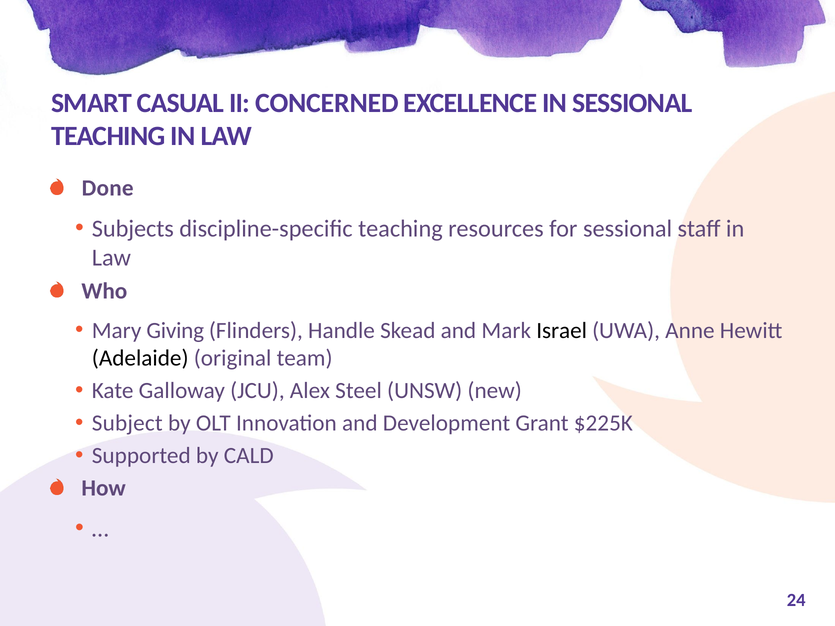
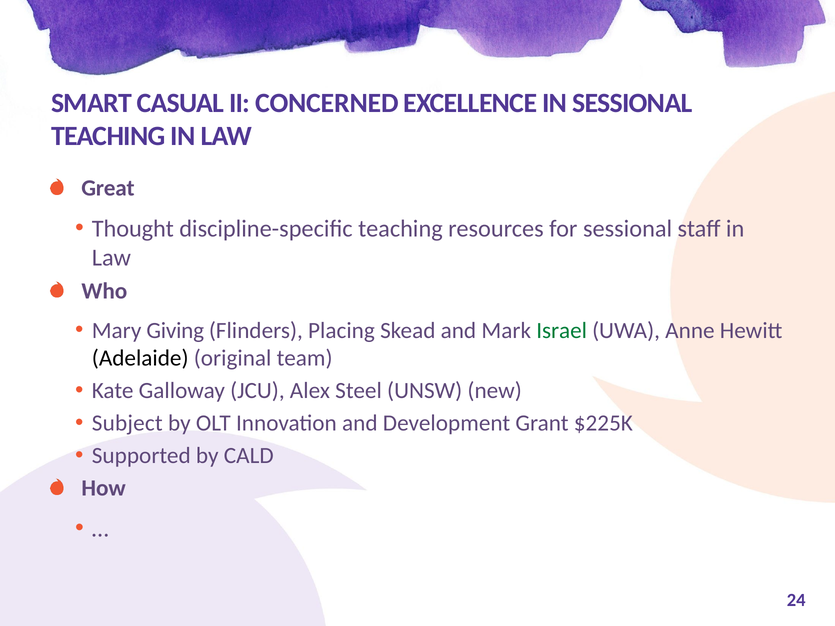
Done: Done -> Great (108, 188)
Subjects: Subjects -> Thought (133, 229)
Handle: Handle -> Placing (341, 331)
Israel colour: black -> green (562, 331)
